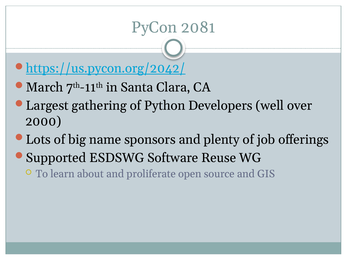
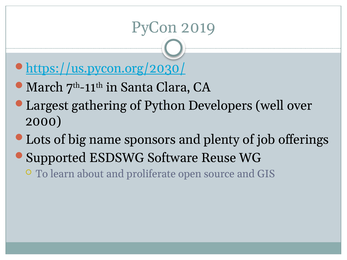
2081: 2081 -> 2019 (198, 27)
https://us.pycon.org/2042/: https://us.pycon.org/2042/ -> https://us.pycon.org/2030/ (106, 68)
